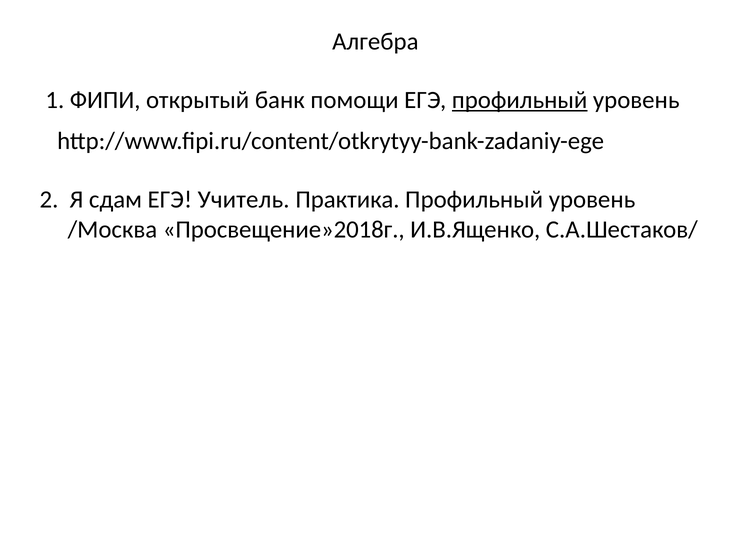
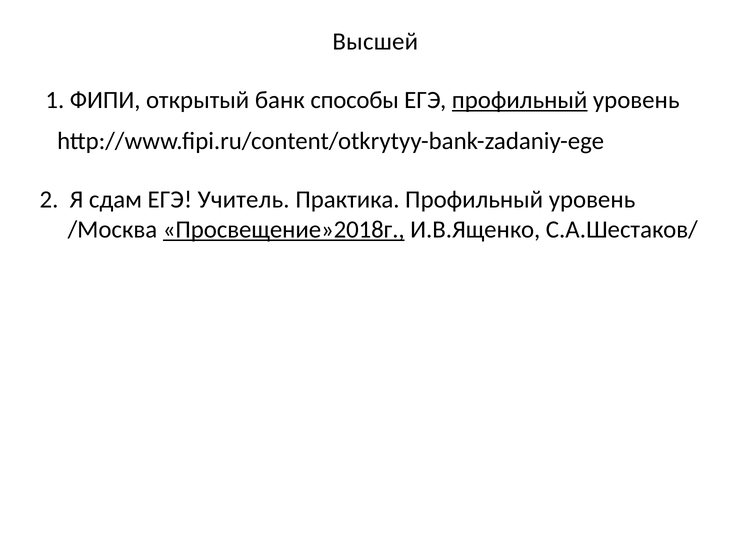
Алгебра: Алгебра -> Высшей (375, 42)
помощи: помощи -> способы (355, 100)
Просвещение»2018г underline: none -> present (284, 230)
